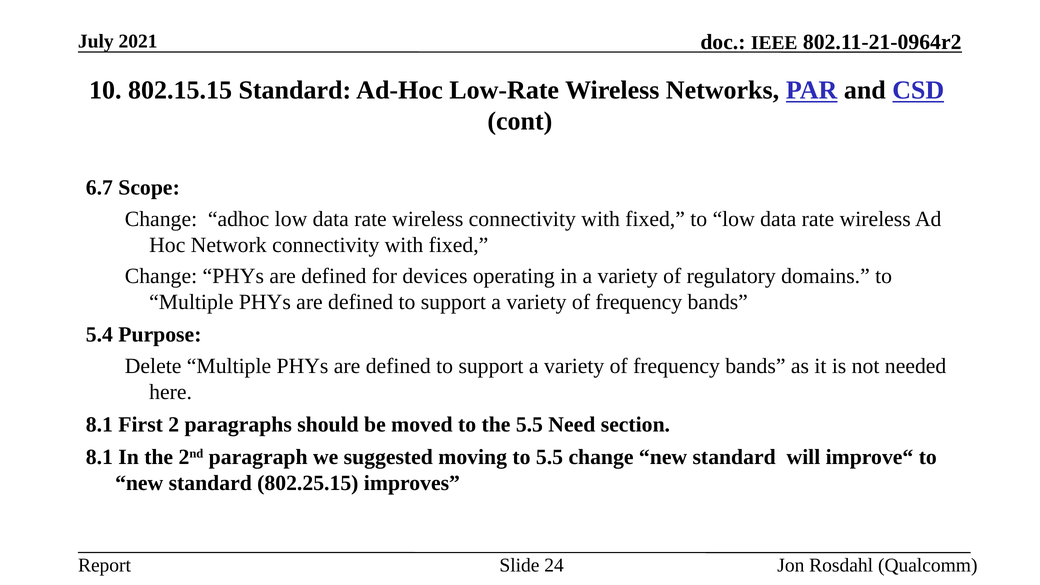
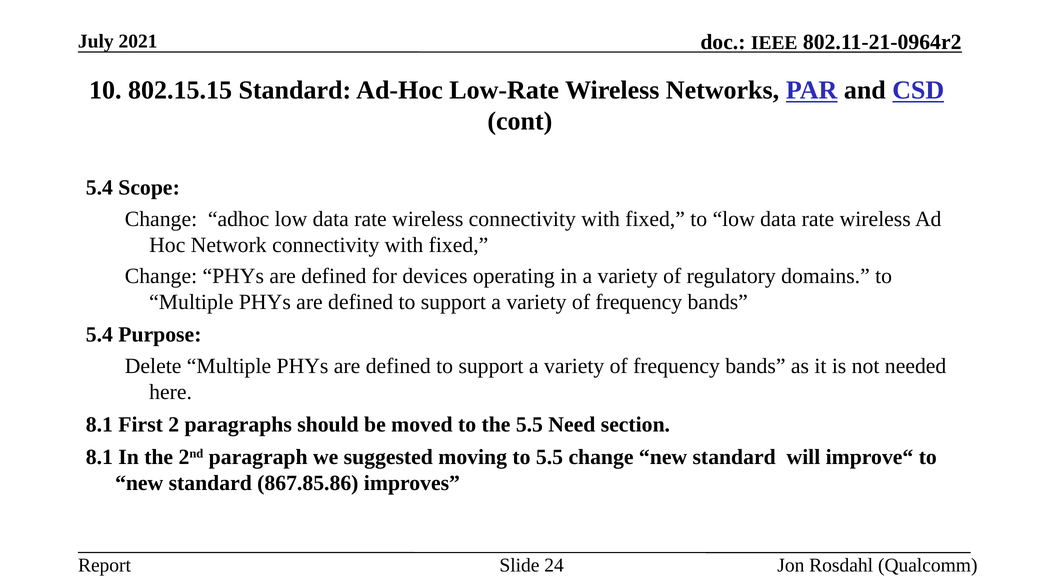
6.7: 6.7 -> 5.4 (99, 187)
802.25.15: 802.25.15 -> 867.85.86 (308, 483)
